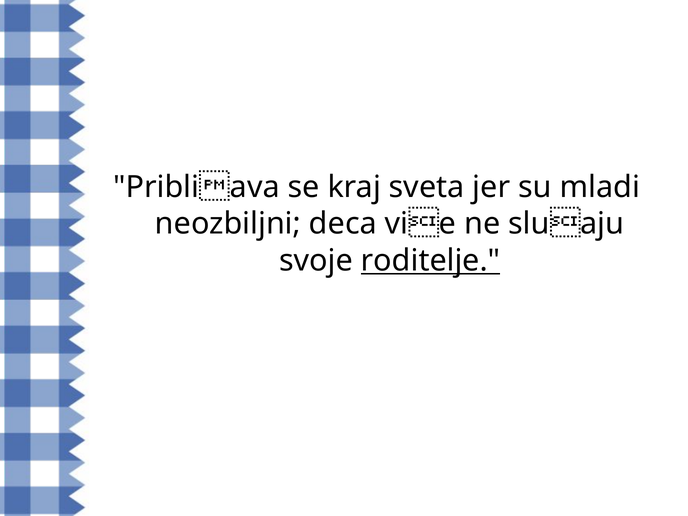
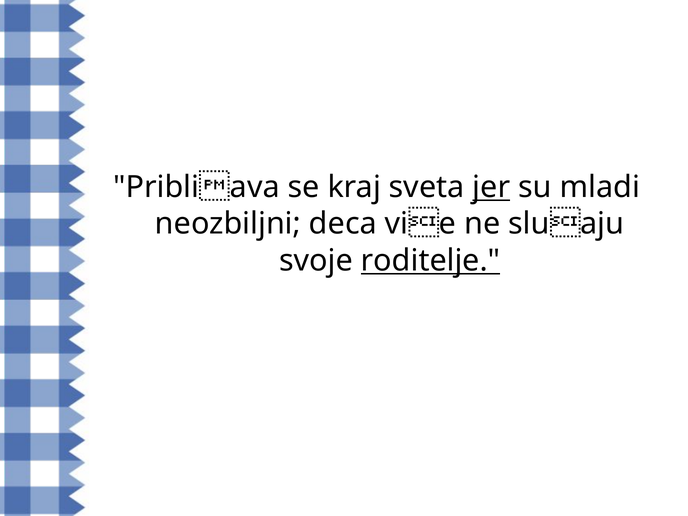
jer underline: none -> present (491, 187)
